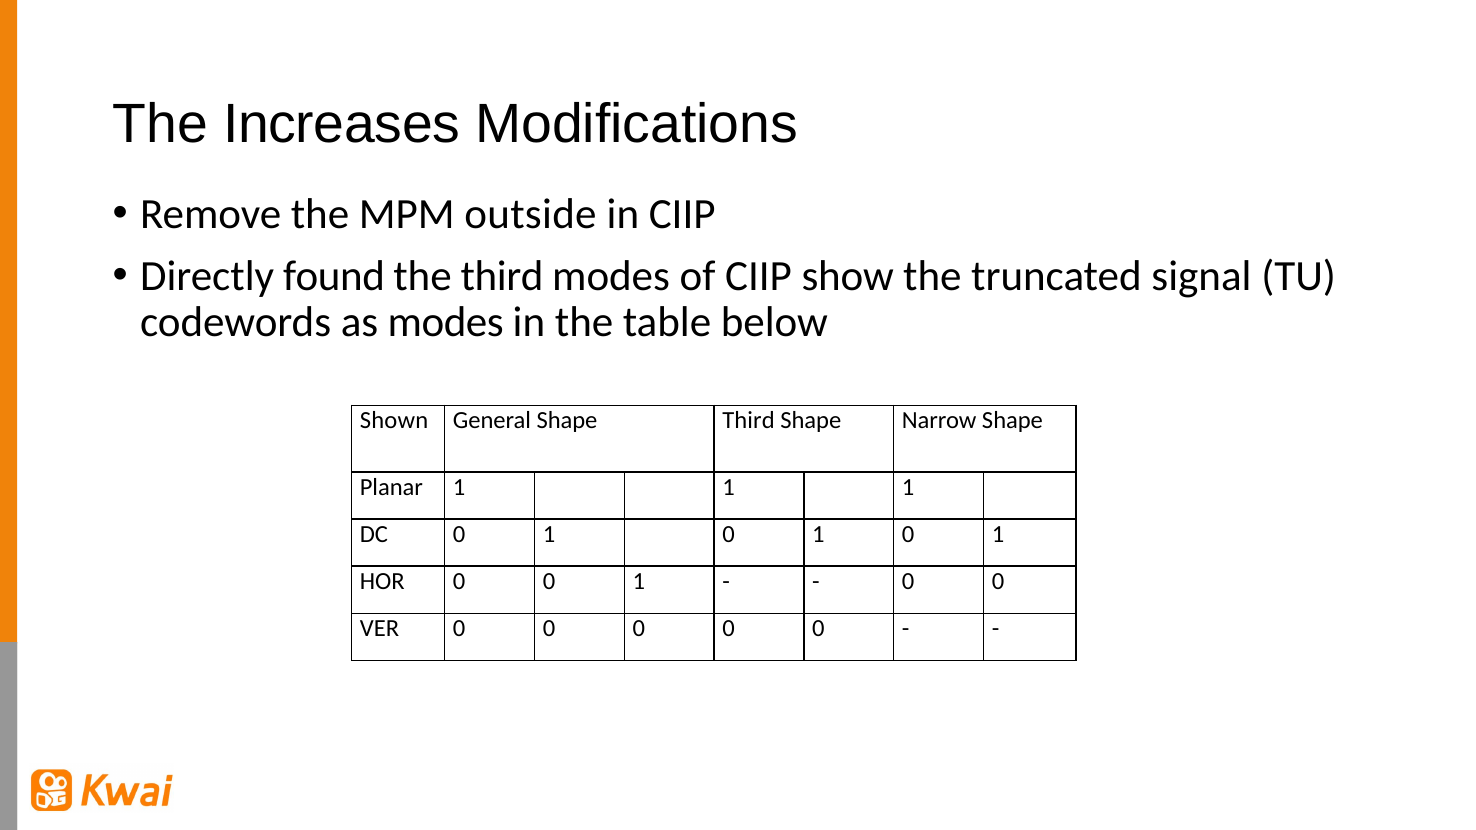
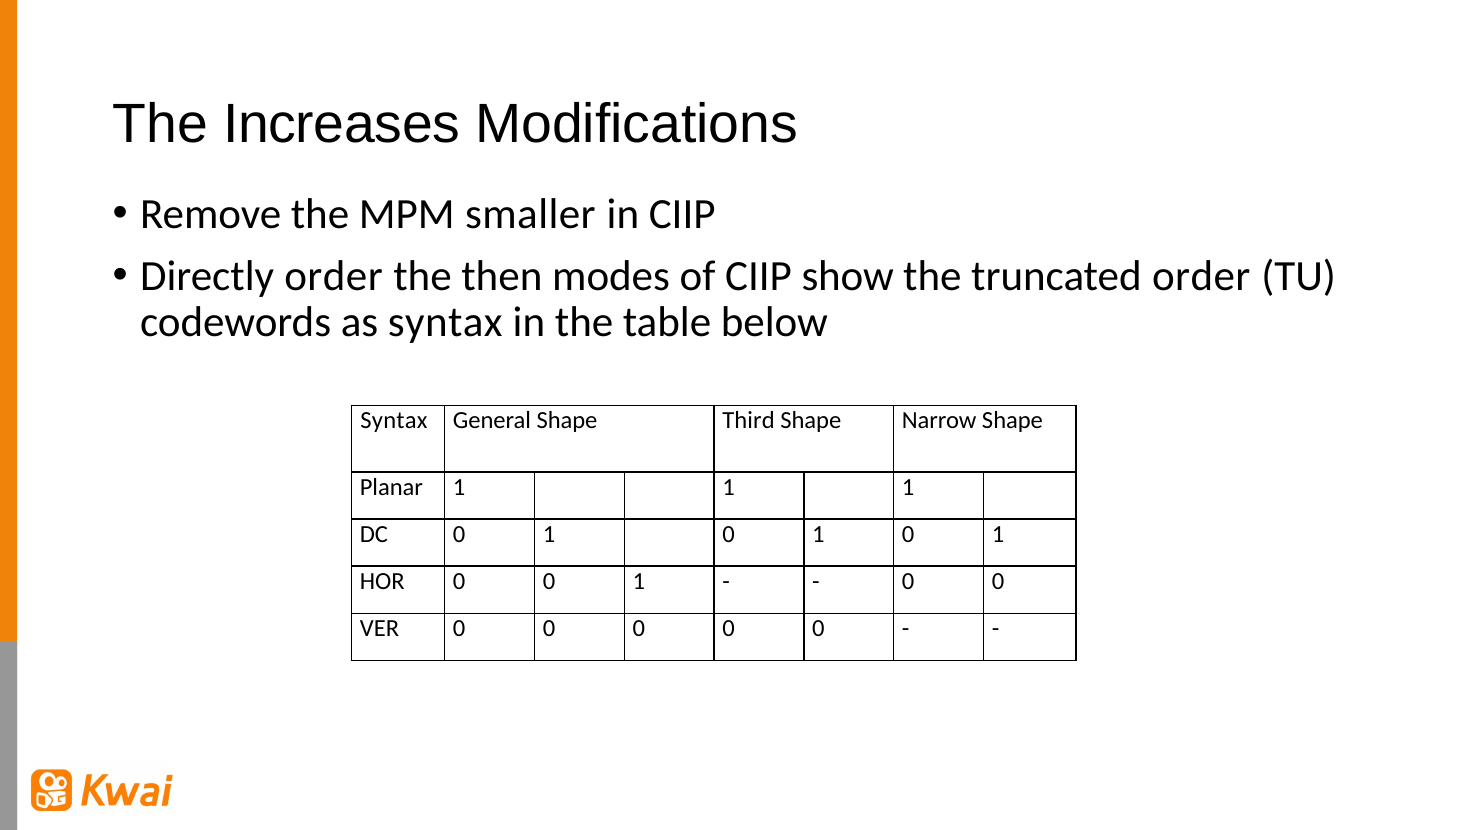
outside: outside -> smaller (530, 214)
Directly found: found -> order (334, 276)
the third: third -> then (502, 276)
truncated signal: signal -> order (1201, 276)
as modes: modes -> syntax (445, 323)
Shown: Shown -> Syntax (394, 421)
